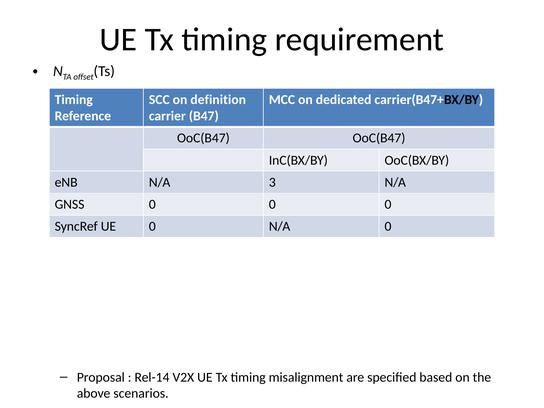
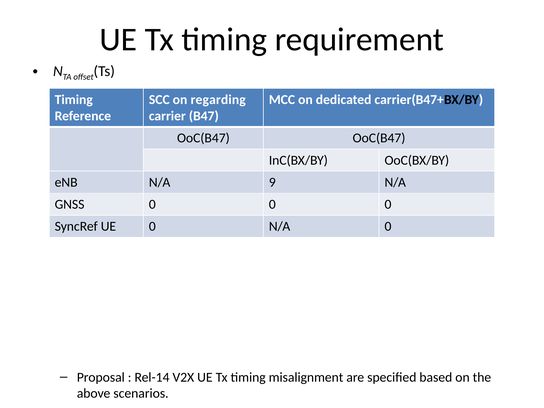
definition: definition -> regarding (218, 100)
3: 3 -> 9 (272, 182)
